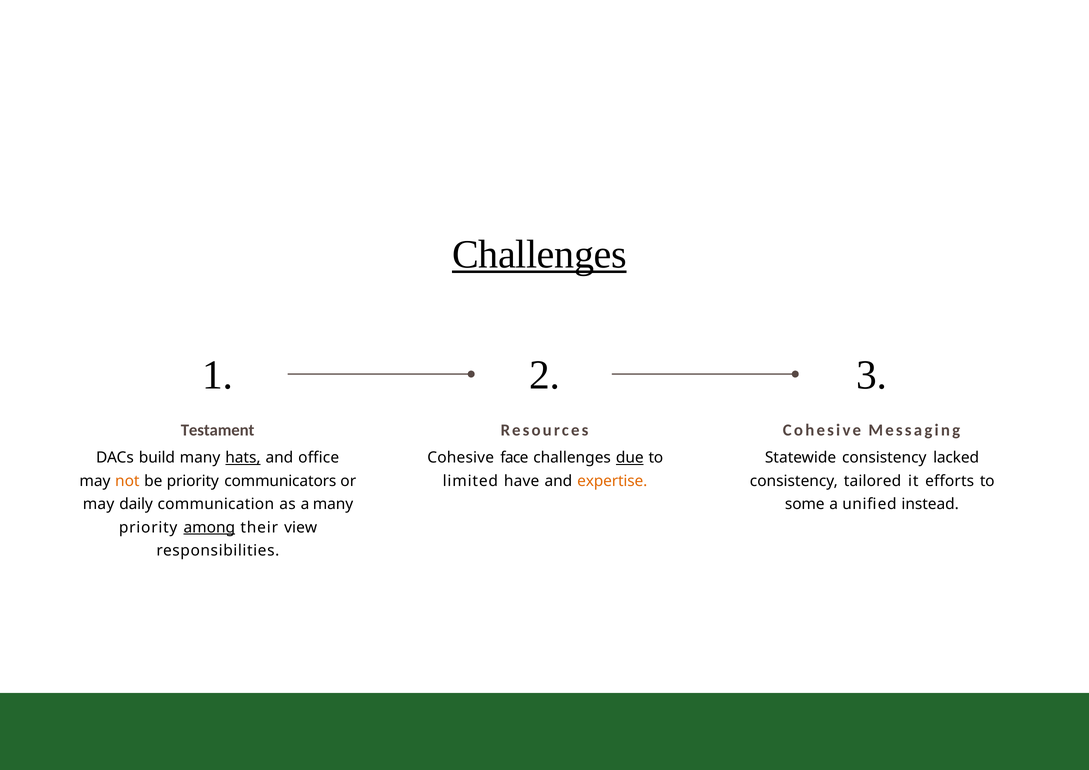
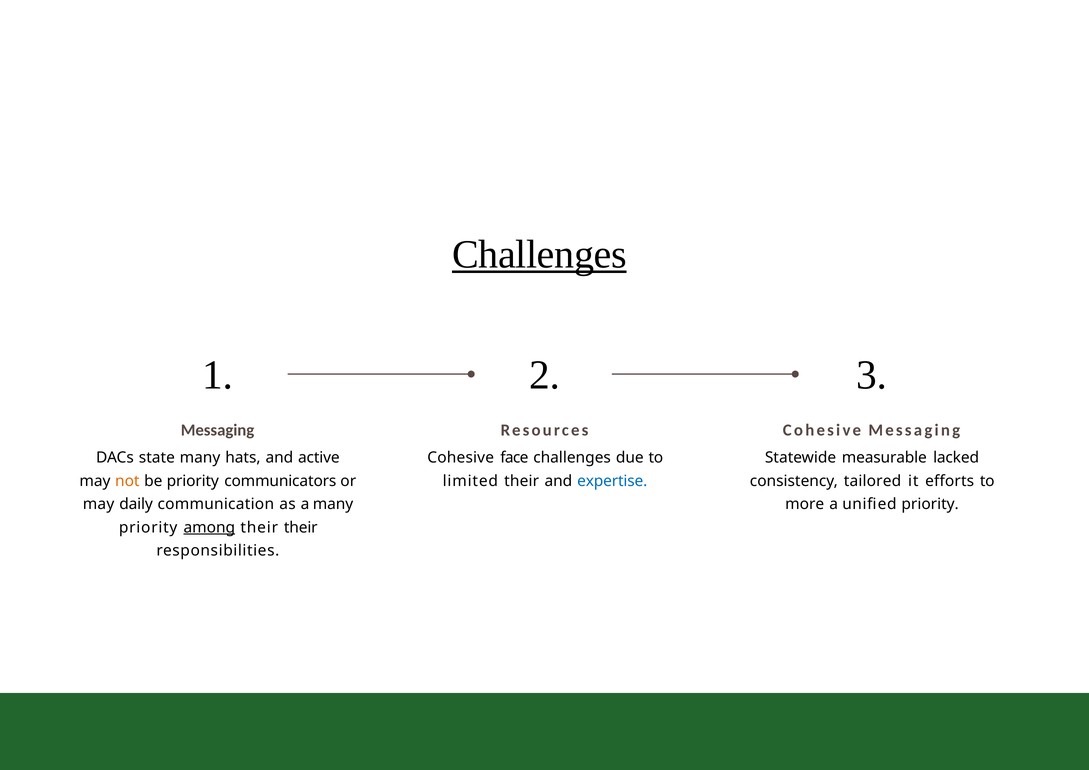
Testament: Testament -> Messaging (218, 430)
build: build -> state (157, 458)
hats underline: present -> none (243, 458)
office: office -> active (319, 458)
due underline: present -> none (630, 458)
Statewide consistency: consistency -> measurable (884, 458)
limited have: have -> their (522, 481)
expertise colour: orange -> blue (612, 481)
some: some -> more (805, 504)
unified instead: instead -> priority (930, 504)
their view: view -> their (301, 528)
